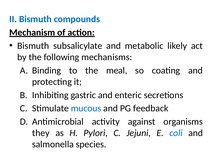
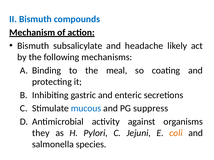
metabolic: metabolic -> headache (144, 46)
feedback: feedback -> suppress (151, 109)
coli colour: blue -> orange (176, 133)
